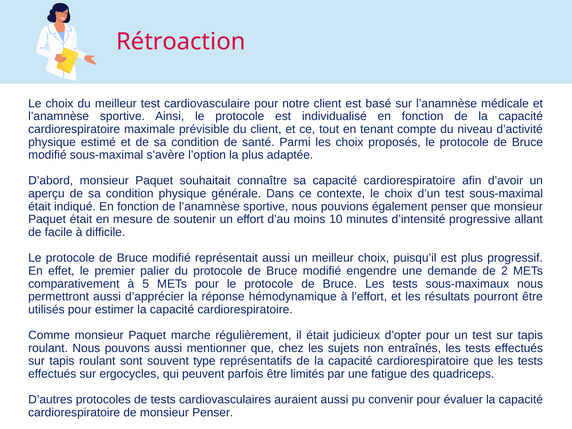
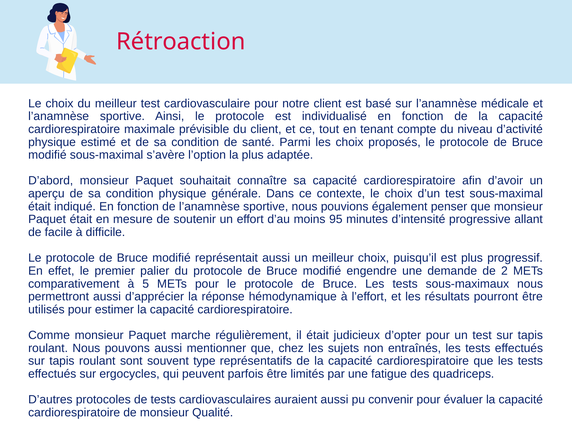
10: 10 -> 95 (336, 219)
monsieur Penser: Penser -> Qualité (213, 413)
